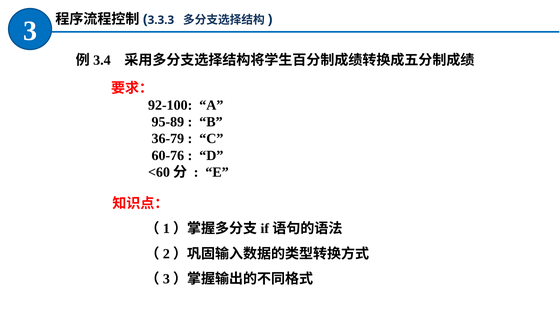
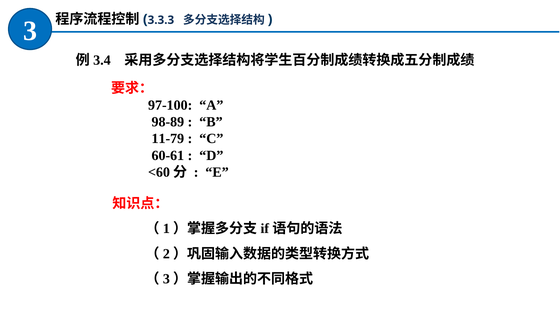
92-100: 92-100 -> 97-100 (170, 105)
95-89: 95-89 -> 98-89 (168, 122)
36-79: 36-79 -> 11-79 (168, 139)
60-76: 60-76 -> 60-61 (168, 155)
